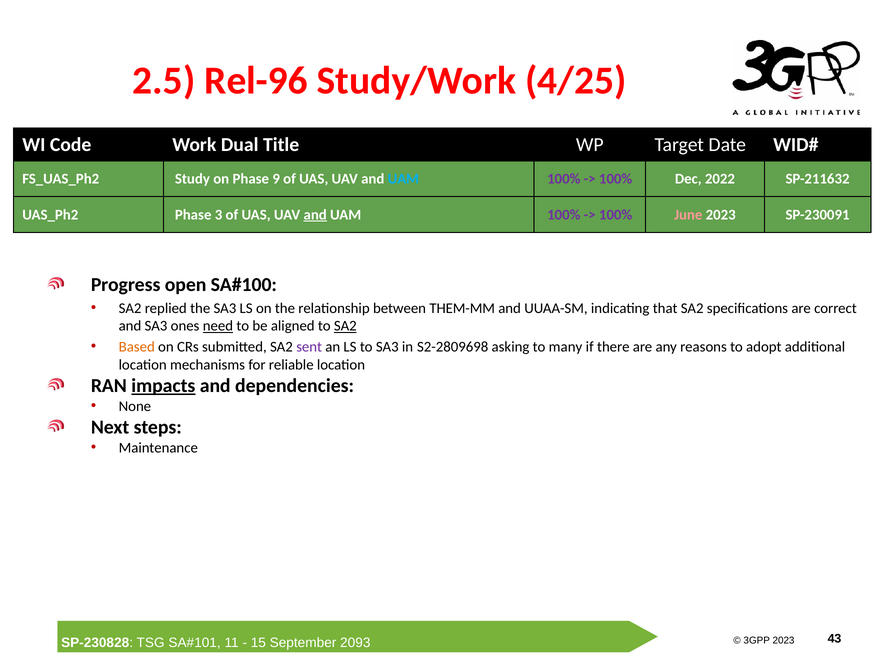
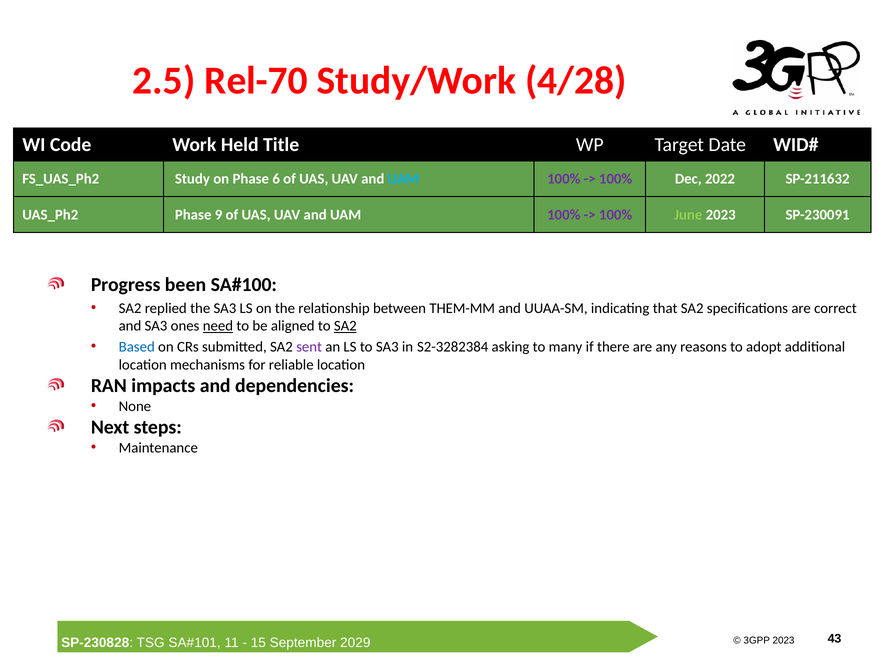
Rel-96: Rel-96 -> Rel-70 (256, 81)
4/25: 4/25 -> 4/28 (576, 81)
Dual: Dual -> Held (240, 145)
9: 9 -> 6 (276, 179)
3: 3 -> 9 (219, 214)
and underline: present -> none (315, 214)
June colour: pink -> light green (688, 214)
open: open -> been (185, 285)
Based colour: orange -> blue (137, 347)
S2-2809698: S2-2809698 -> S2-3282384 (453, 347)
impacts underline: present -> none (163, 385)
2093: 2093 -> 2029 (355, 642)
